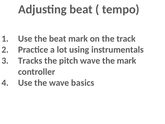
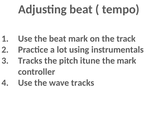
pitch wave: wave -> itune (90, 61)
wave basics: basics -> tracks (83, 83)
